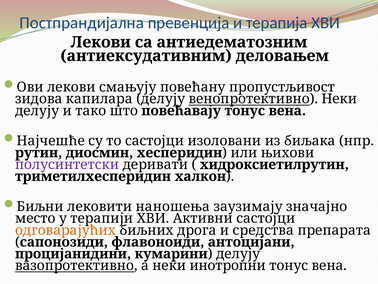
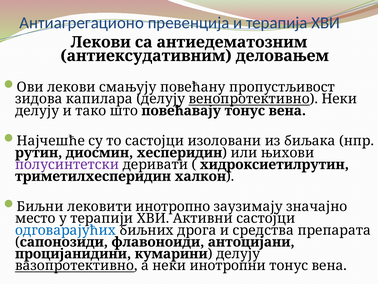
Постпрандијална: Постпрандијална -> Антиагрегационо (82, 23)
наношења: наношења -> инотропно (173, 206)
одговарајућих colour: orange -> blue (65, 230)
